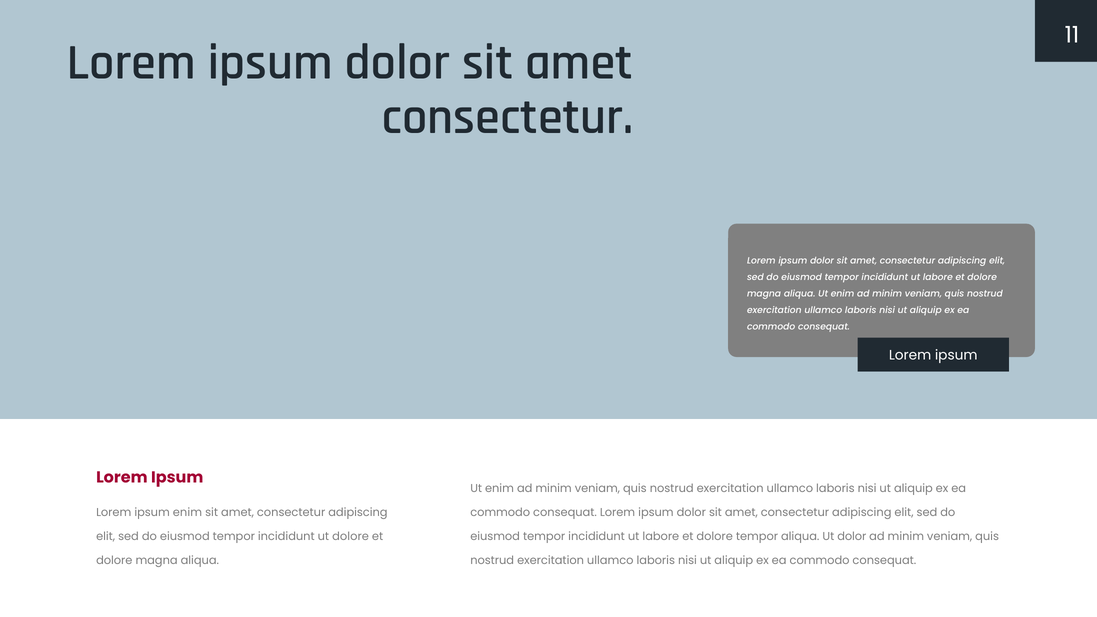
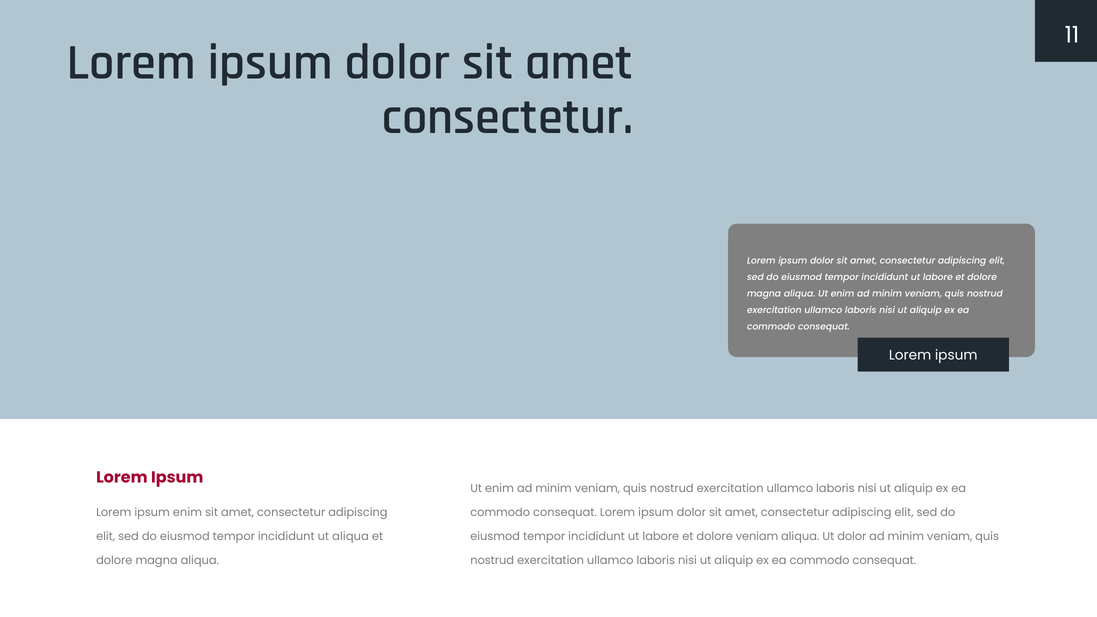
dolore tempor: tempor -> veniam (757, 536)
ut dolore: dolore -> aliqua (351, 537)
